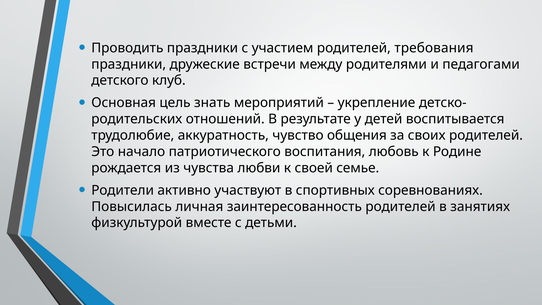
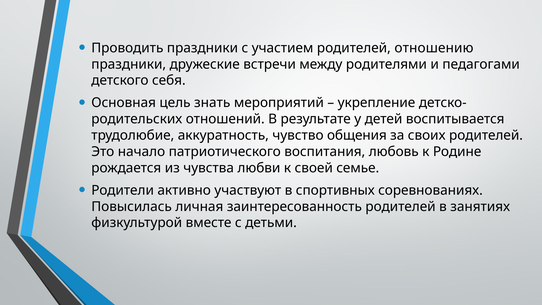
требования: требования -> отношению (434, 48)
клуб: клуб -> себя (169, 80)
